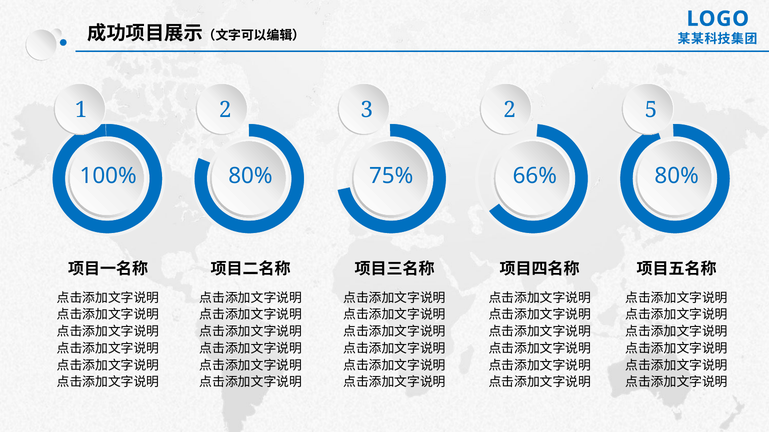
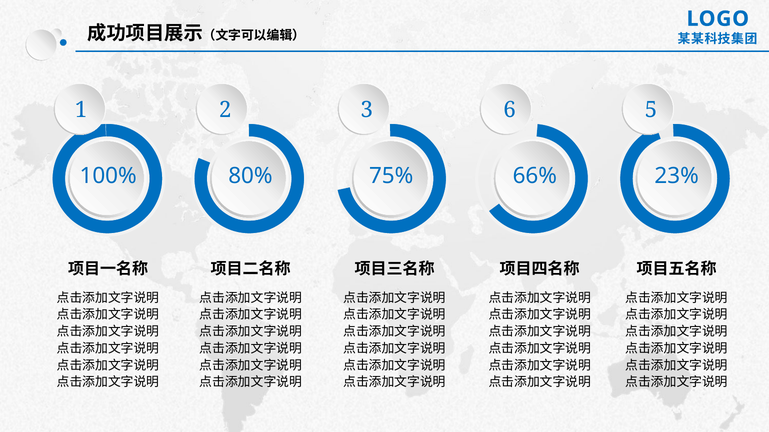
3 2: 2 -> 6 (510, 110)
66% 80%: 80% -> 23% (677, 176)
